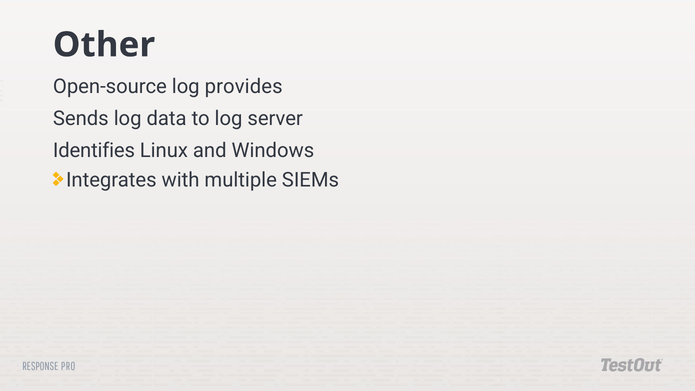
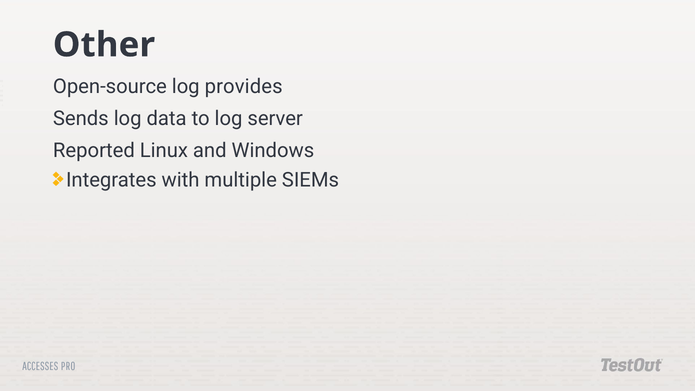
Identifies: Identifies -> Reported (94, 151)
RESPONSE: RESPONSE -> ACCESSES (40, 367)
